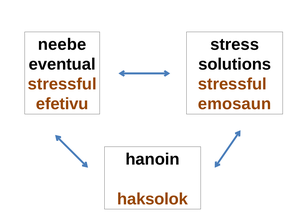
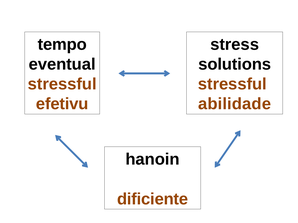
neebe: neebe -> tempo (62, 45)
emosaun: emosaun -> abilidade (235, 104)
haksolok: haksolok -> dificiente (153, 199)
